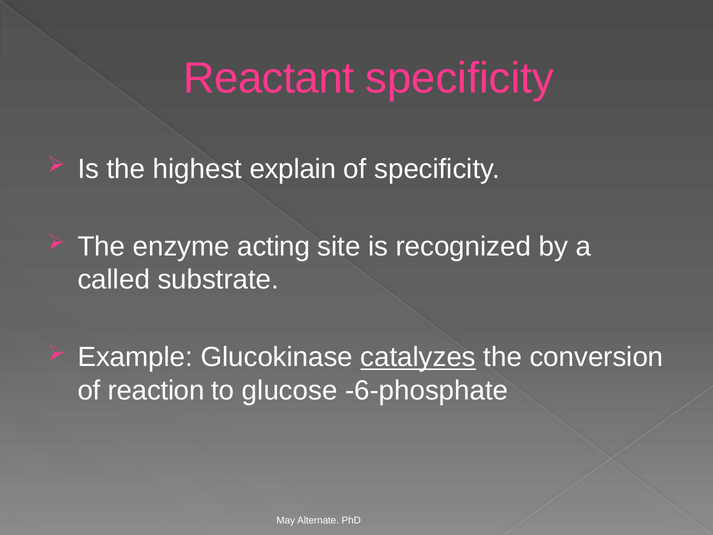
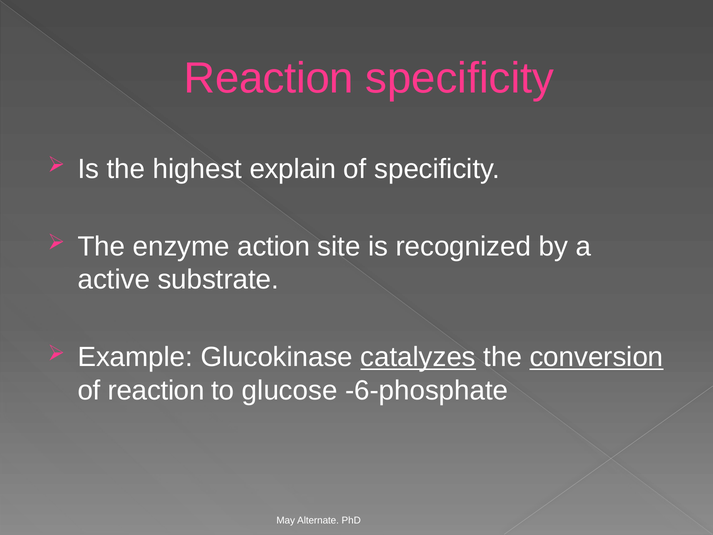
Reactant: Reactant -> Reaction (269, 78)
acting: acting -> action (274, 246)
called: called -> active (114, 280)
conversion underline: none -> present (596, 357)
